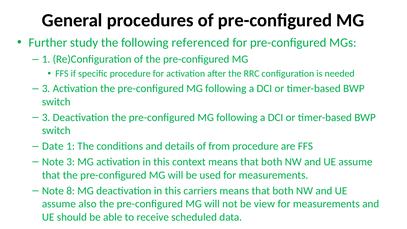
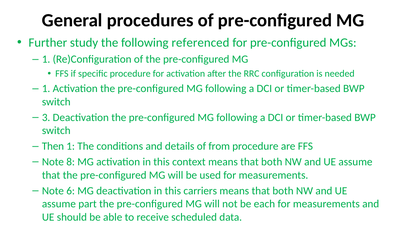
3: 3 -> 1 (46, 89)
Date: Date -> Then (53, 146)
Note 3: 3 -> 8 (71, 162)
8: 8 -> 6 (71, 191)
also: also -> part (88, 204)
view: view -> each (264, 204)
